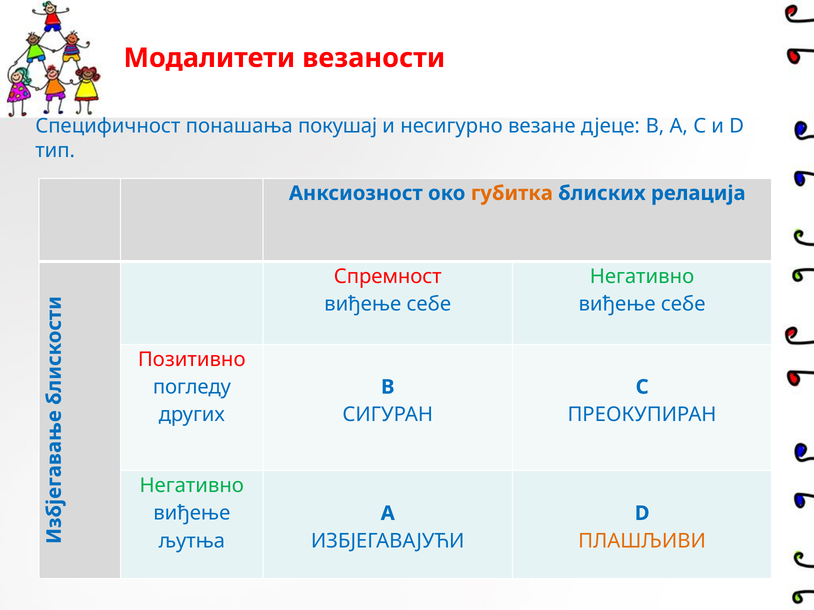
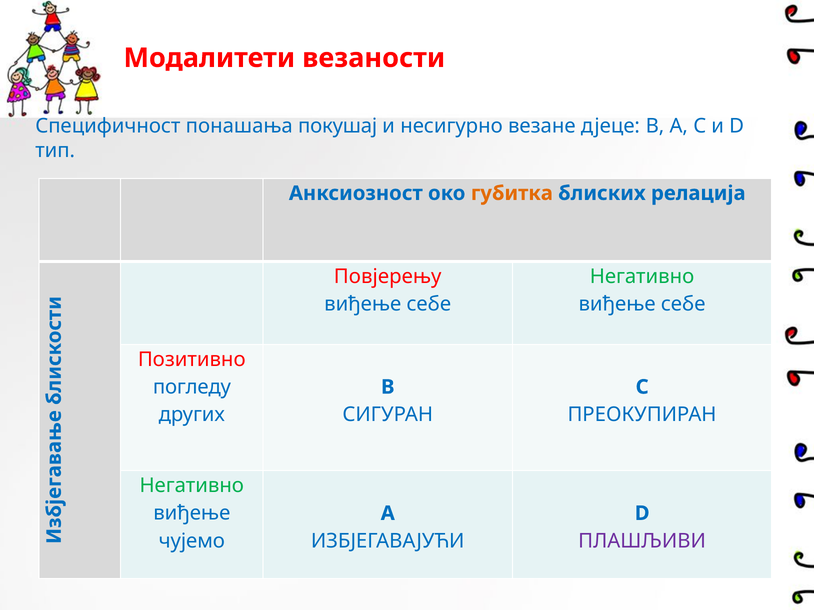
Спремност: Спремност -> Повјерењу (388, 277)
љутња: љутња -> чујемо (192, 541)
ПЛАШЉИВИ colour: orange -> purple (642, 541)
